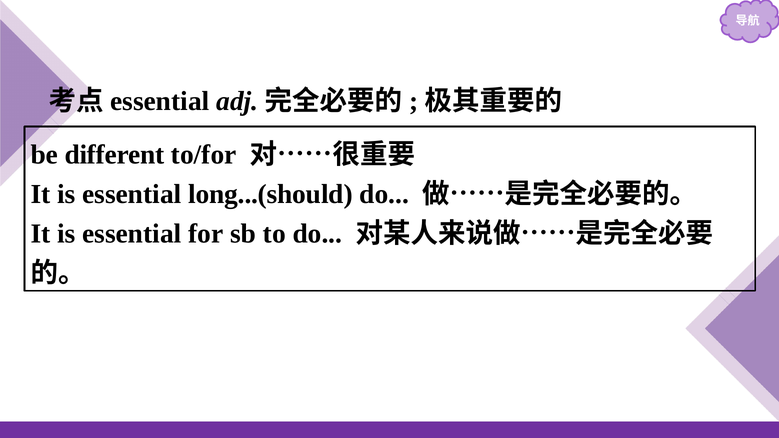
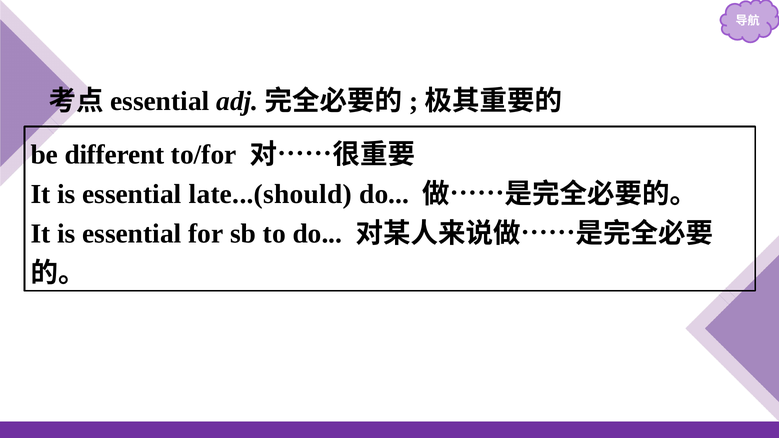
long...(should: long...(should -> late...(should (270, 194)
